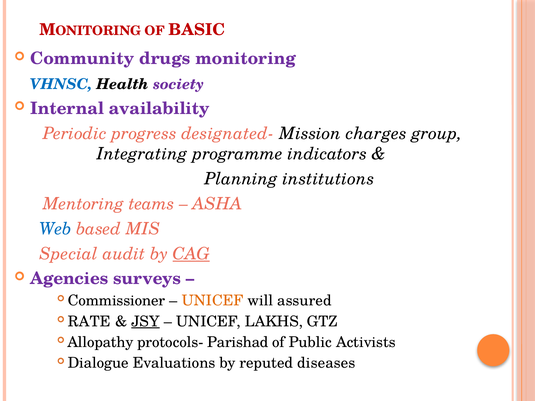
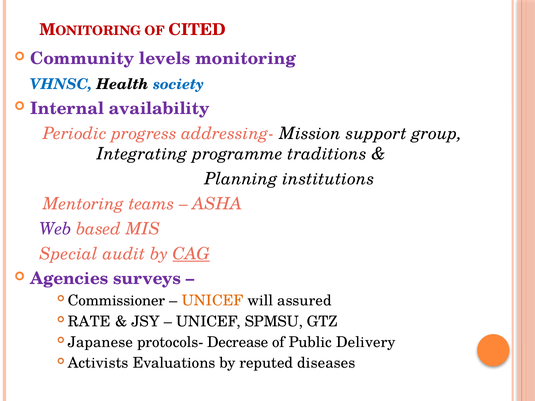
BASIC: BASIC -> CITED (197, 30)
drugs: drugs -> levels (165, 59)
society colour: purple -> blue (178, 84)
designated-: designated- -> addressing- (228, 134)
charges: charges -> support (376, 134)
indicators: indicators -> traditions (327, 154)
Web colour: blue -> purple (55, 229)
JSY underline: present -> none (145, 322)
LAKHS: LAKHS -> SPMSU (274, 322)
Allopathy: Allopathy -> Japanese (100, 342)
Parishad: Parishad -> Decrease (238, 342)
Activists: Activists -> Delivery (366, 342)
Dialogue: Dialogue -> Activists (98, 363)
